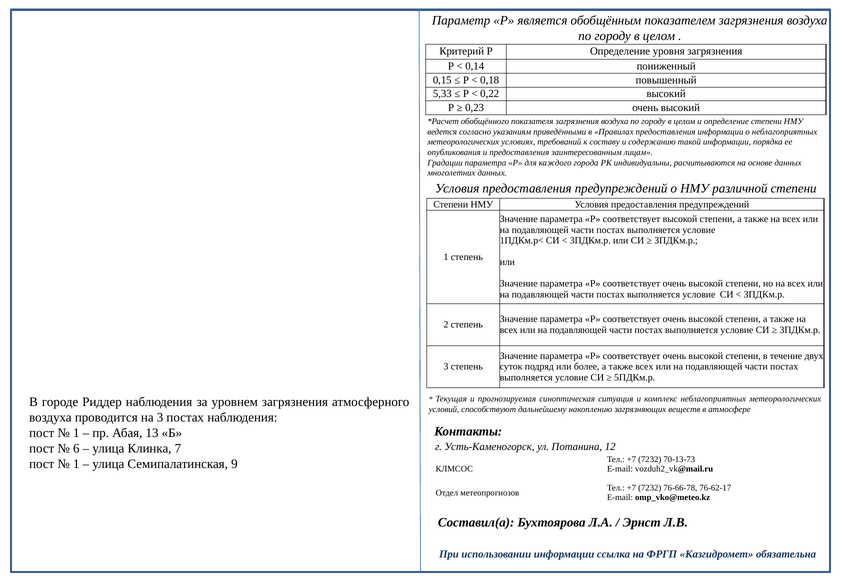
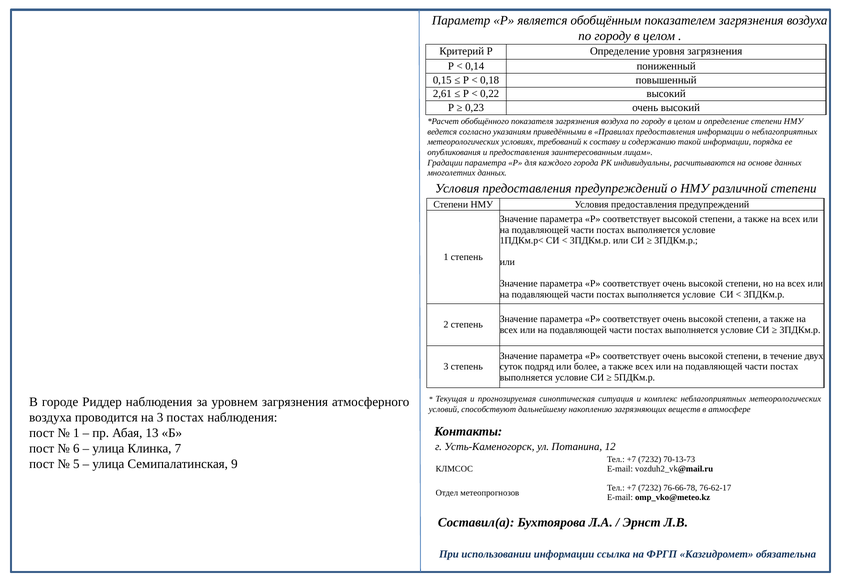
5,33: 5,33 -> 2,61 (442, 94)
1: 1 -> 5 (76, 464)
